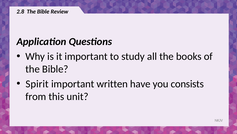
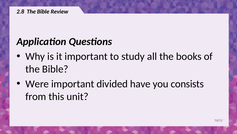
Spirit: Spirit -> Were (37, 84)
written: written -> divided (112, 84)
